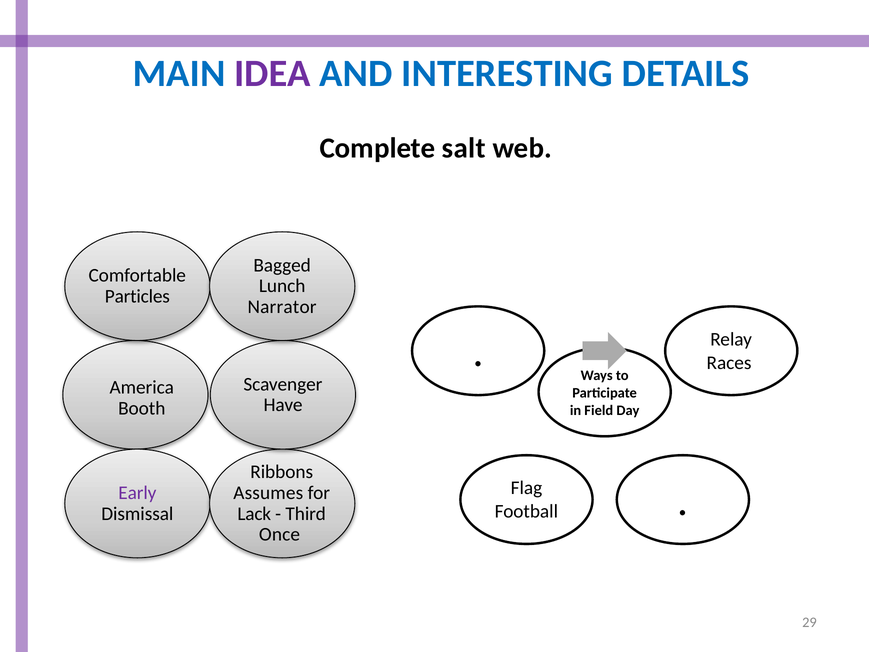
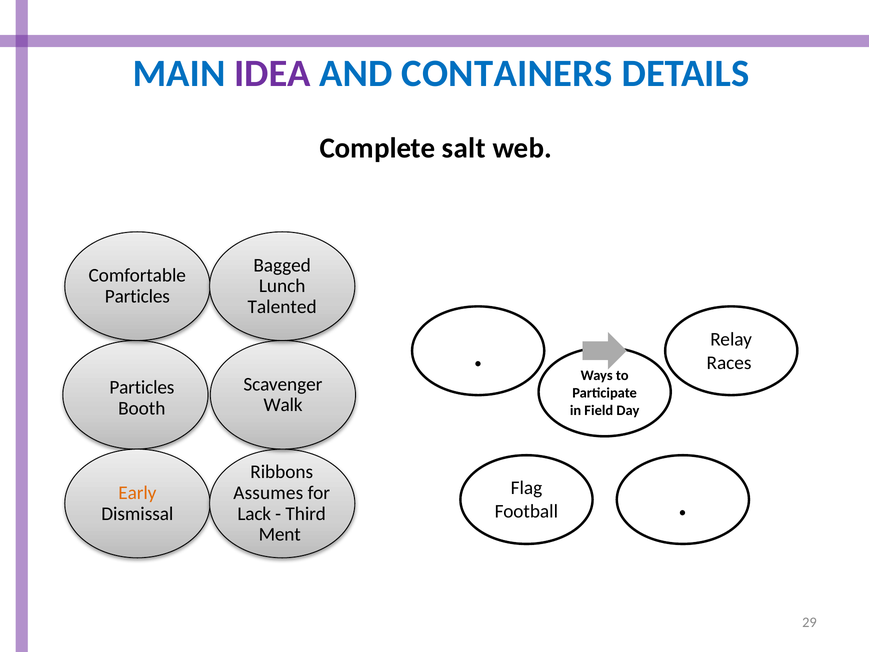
INTERESTING: INTERESTING -> CONTAINERS (507, 74)
Narrator: Narrator -> Talented (282, 307)
America: America -> Particles (142, 387)
Have: Have -> Walk (283, 405)
Early colour: purple -> orange (137, 493)
Once: Once -> Ment (280, 534)
